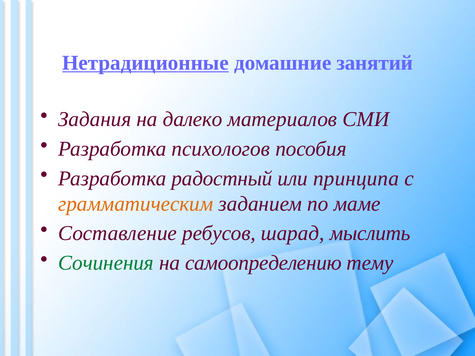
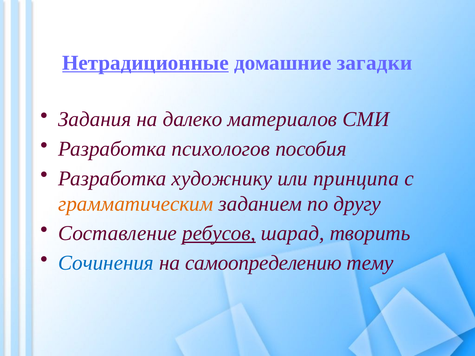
занятий: занятий -> загадки (375, 63)
радостный: радостный -> художнику (222, 179)
маме: маме -> другу (357, 204)
ребусов underline: none -> present (219, 233)
мыслить: мыслить -> творить (370, 233)
Сочинения colour: green -> blue (106, 263)
